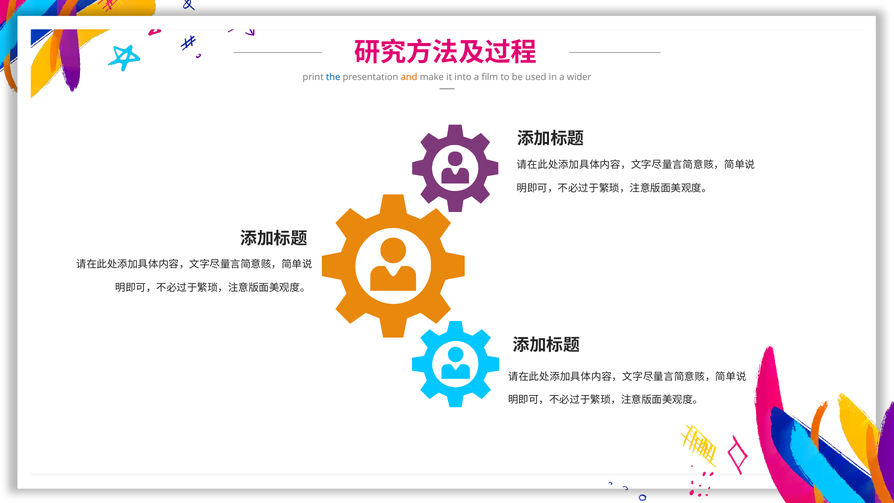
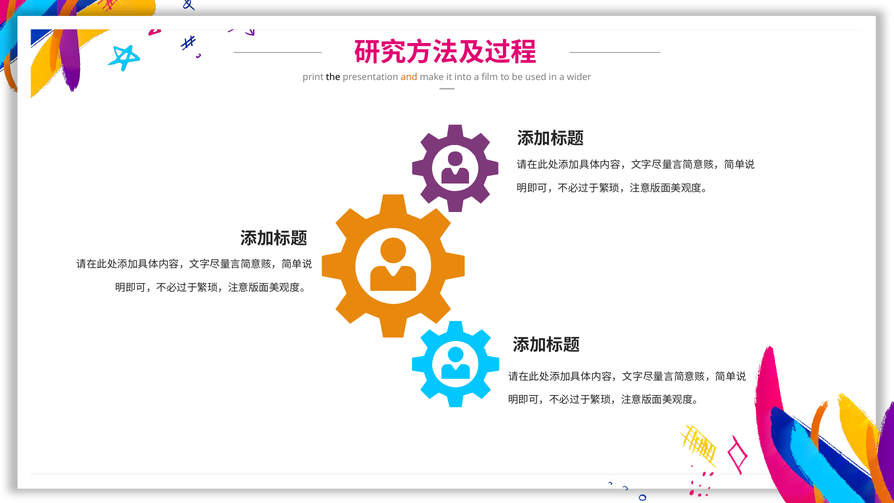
the colour: blue -> black (333, 77)
